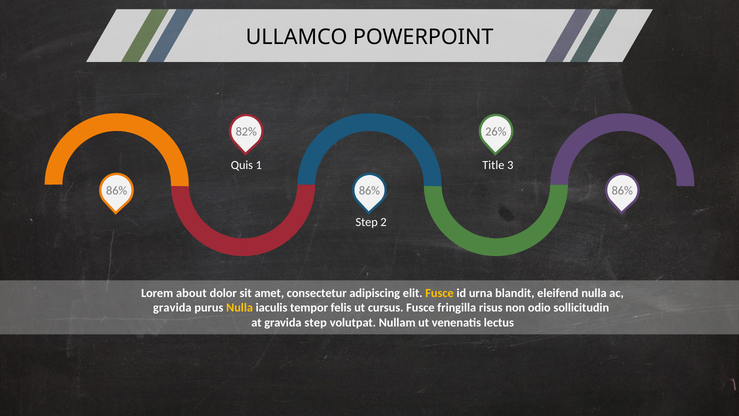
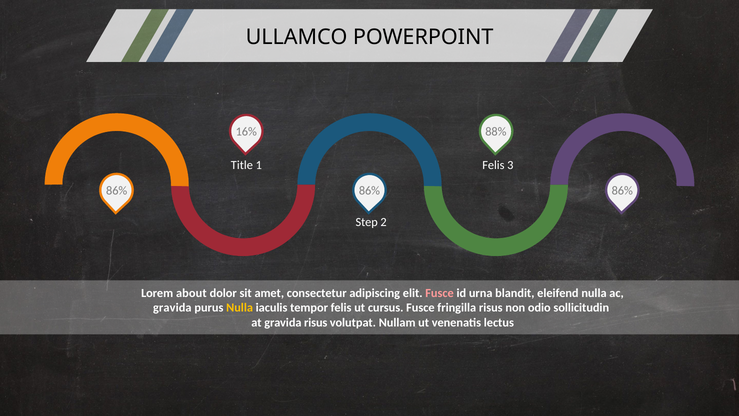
82%: 82% -> 16% (246, 132)
26%: 26% -> 88% (496, 132)
Quis: Quis -> Title (242, 165)
1 Title: Title -> Felis (493, 165)
Fusce colour: yellow -> pink (440, 293)
gravida step: step -> risus (316, 322)
